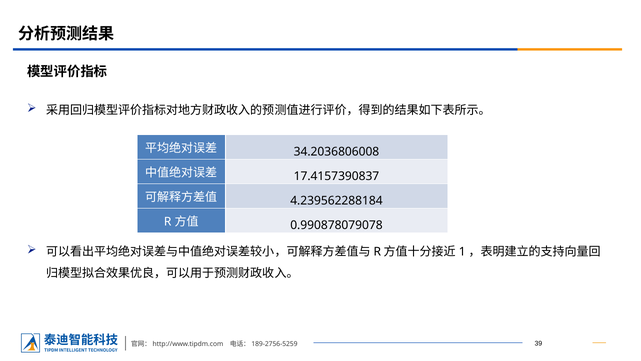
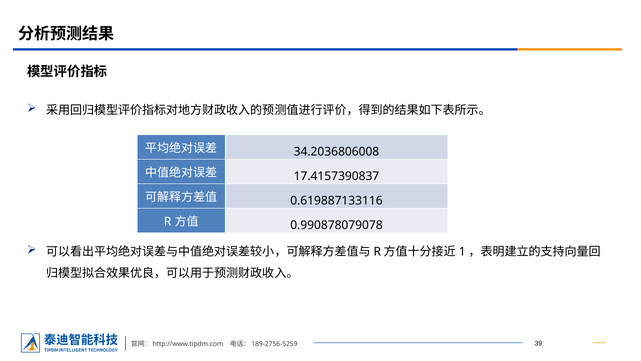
4.239562288184: 4.239562288184 -> 0.619887133116 (336, 201)
